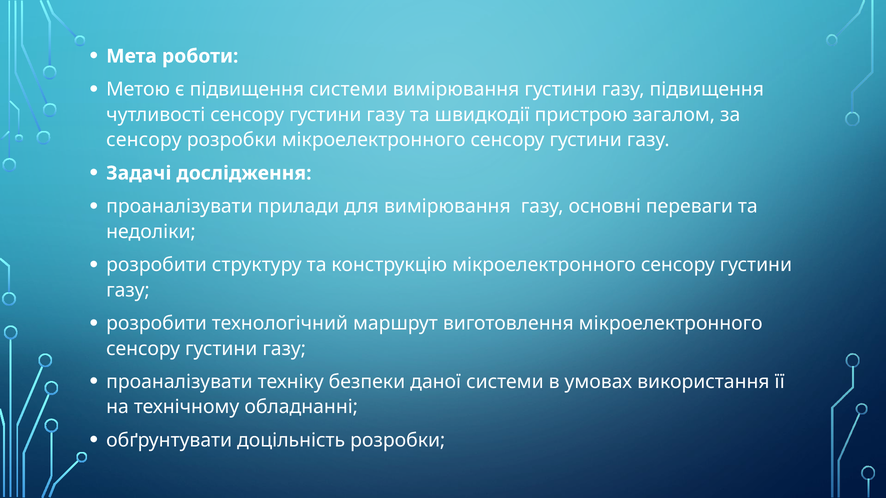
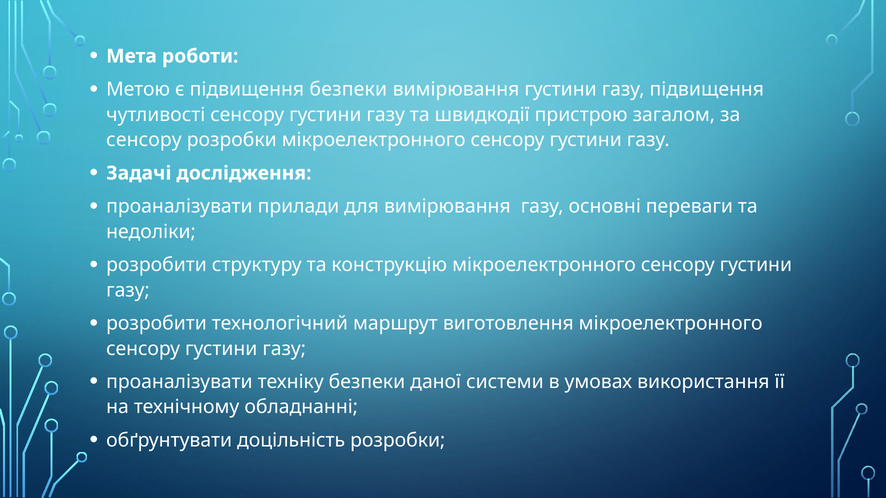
підвищення системи: системи -> безпеки (348, 90)
